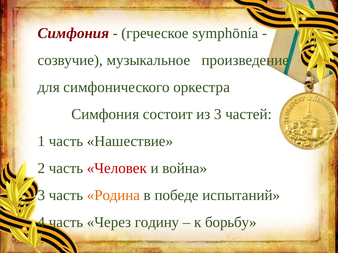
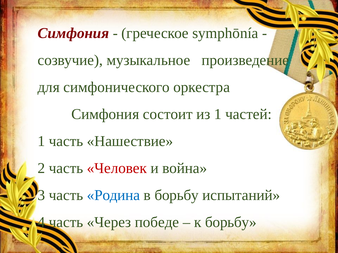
из 3: 3 -> 1 (218, 114)
Родина colour: orange -> blue (113, 196)
в победе: победе -> борьбу (177, 196)
годину: годину -> победе (157, 223)
